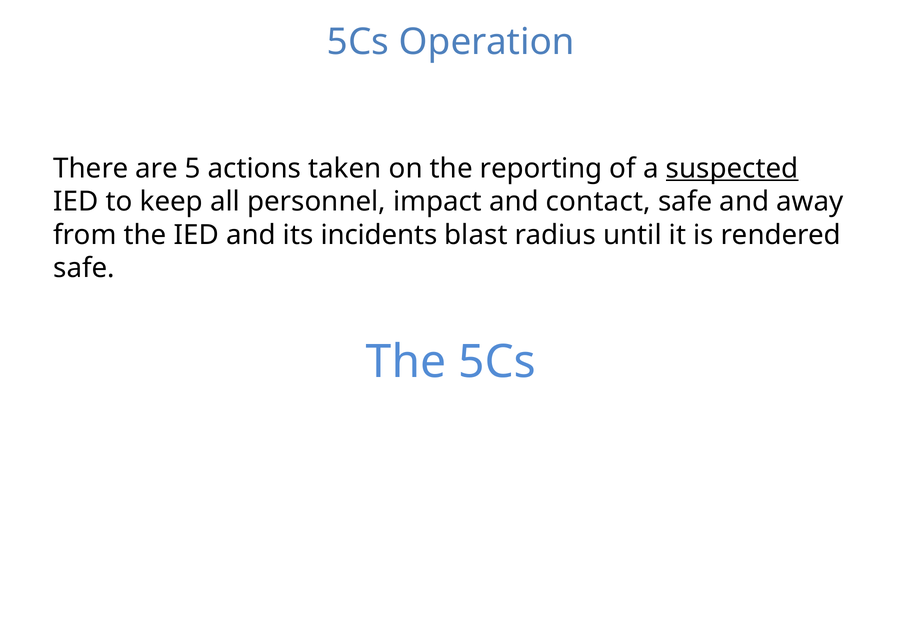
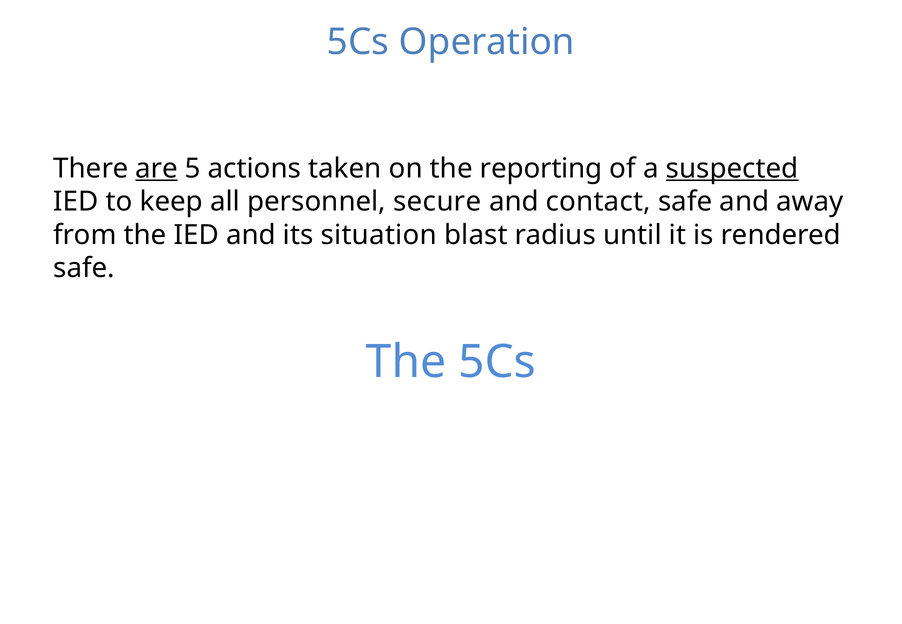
are underline: none -> present (157, 168)
impact: impact -> secure (437, 202)
incidents: incidents -> situation (379, 235)
